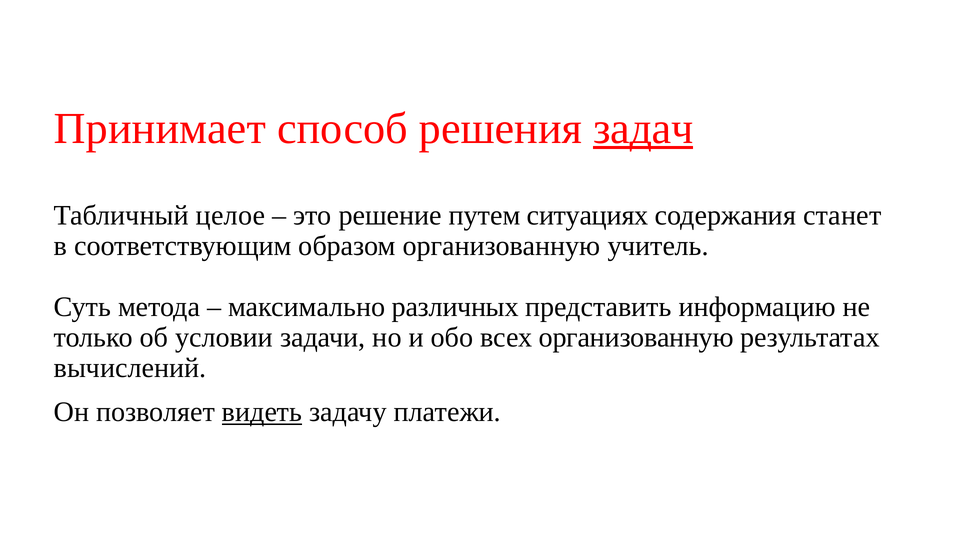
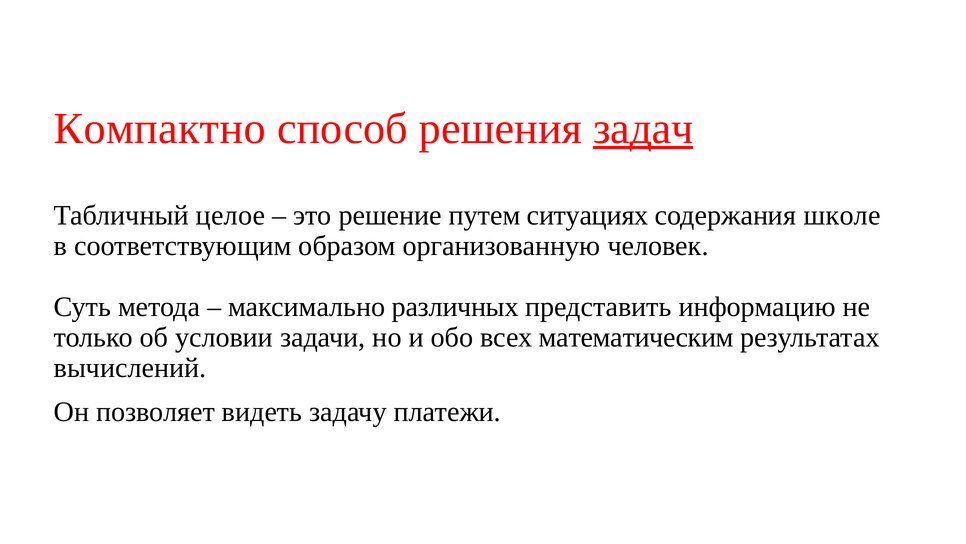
Принимает: Принимает -> Компактно (160, 128)
станет: станет -> школе (842, 215)
учитель: учитель -> человек (658, 246)
всех организованную: организованную -> математическим (636, 337)
видеть underline: present -> none (262, 412)
